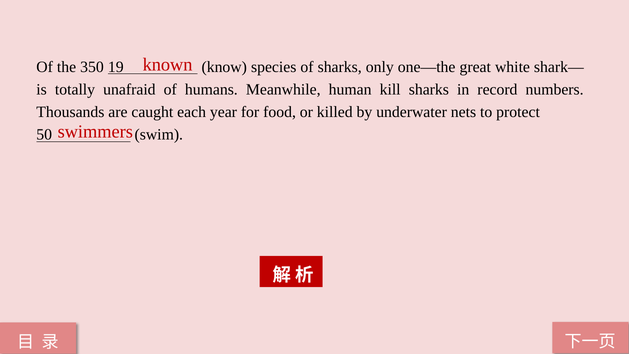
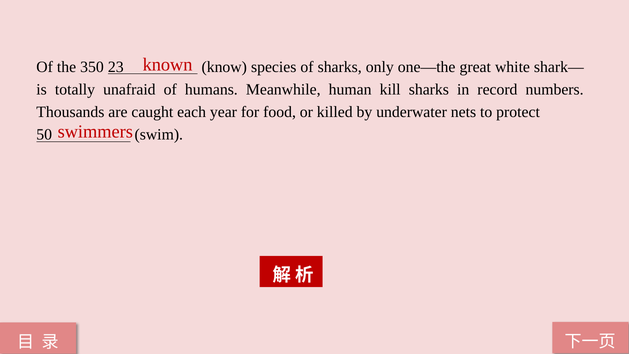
19: 19 -> 23 (116, 67)
